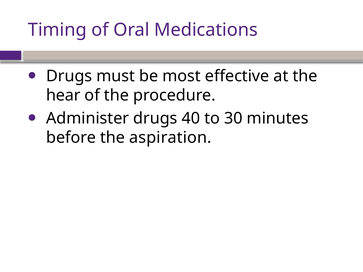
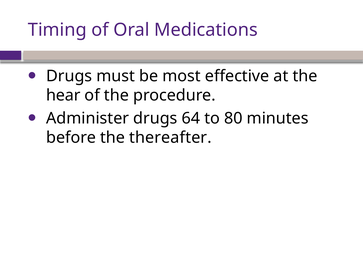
40: 40 -> 64 (191, 118)
30: 30 -> 80 (233, 118)
aspiration: aspiration -> thereafter (170, 138)
